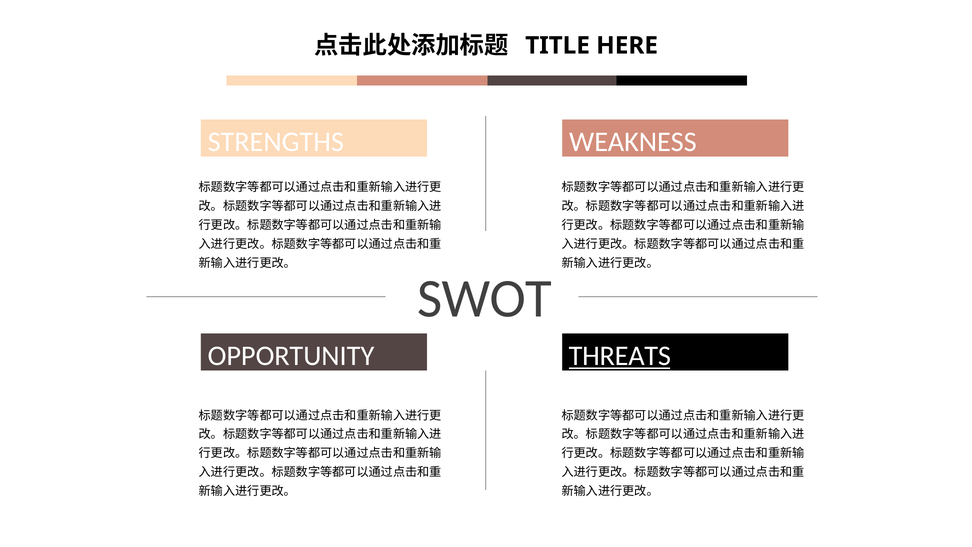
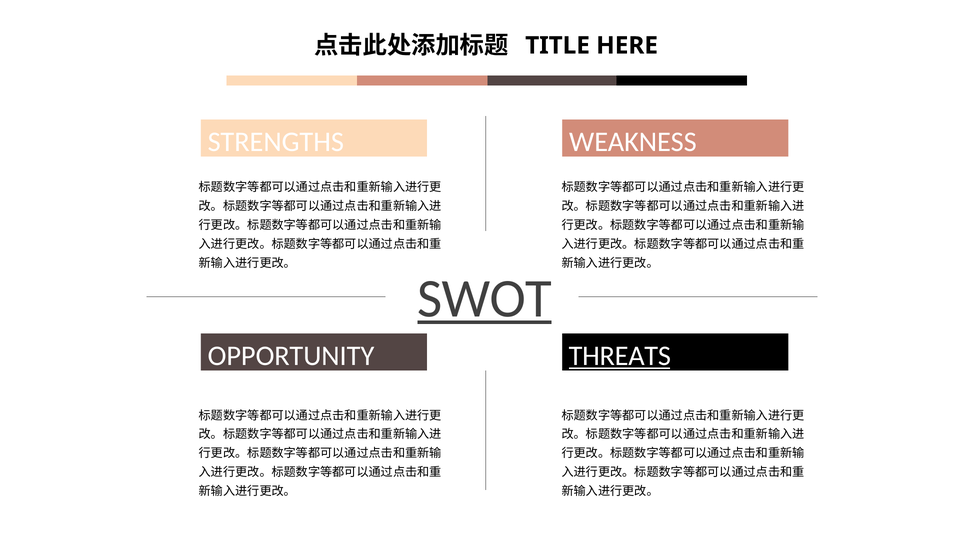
SWOT underline: none -> present (485, 299)
